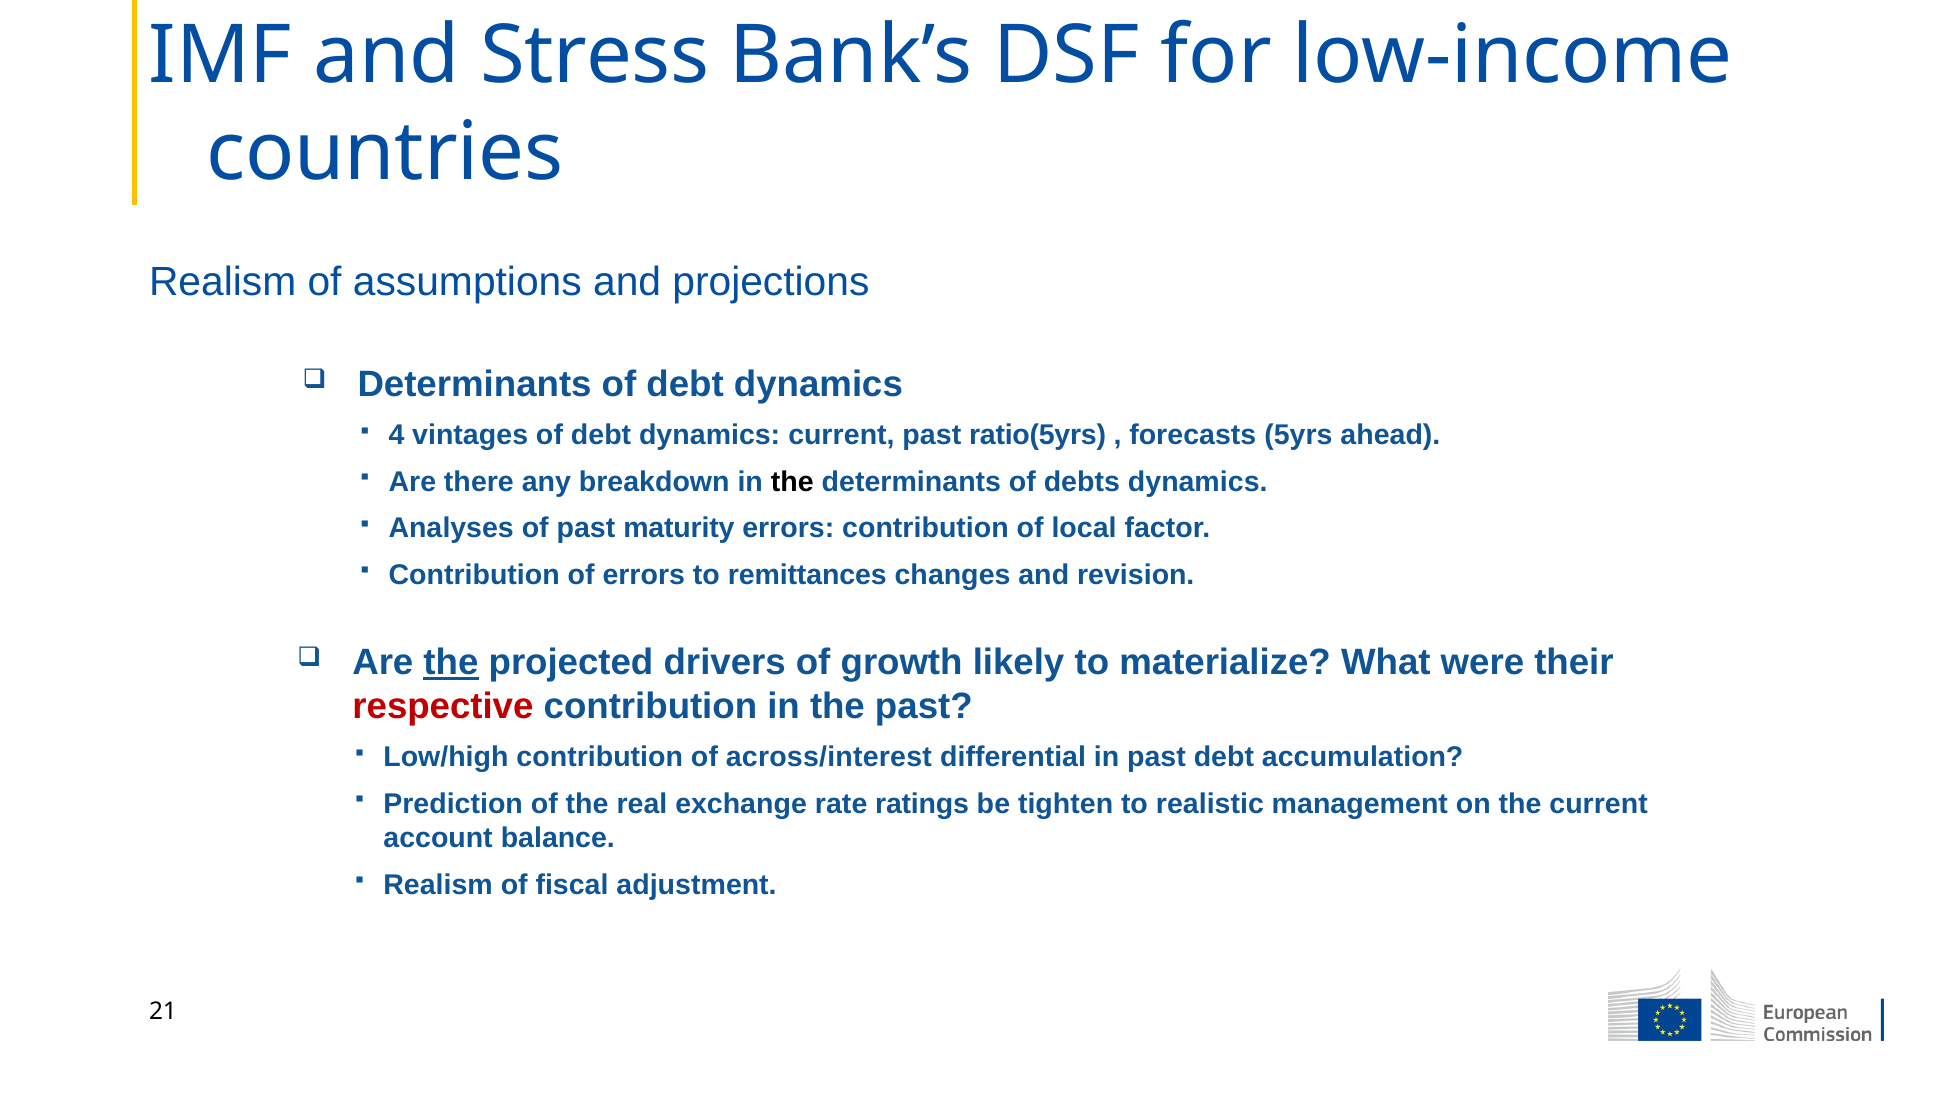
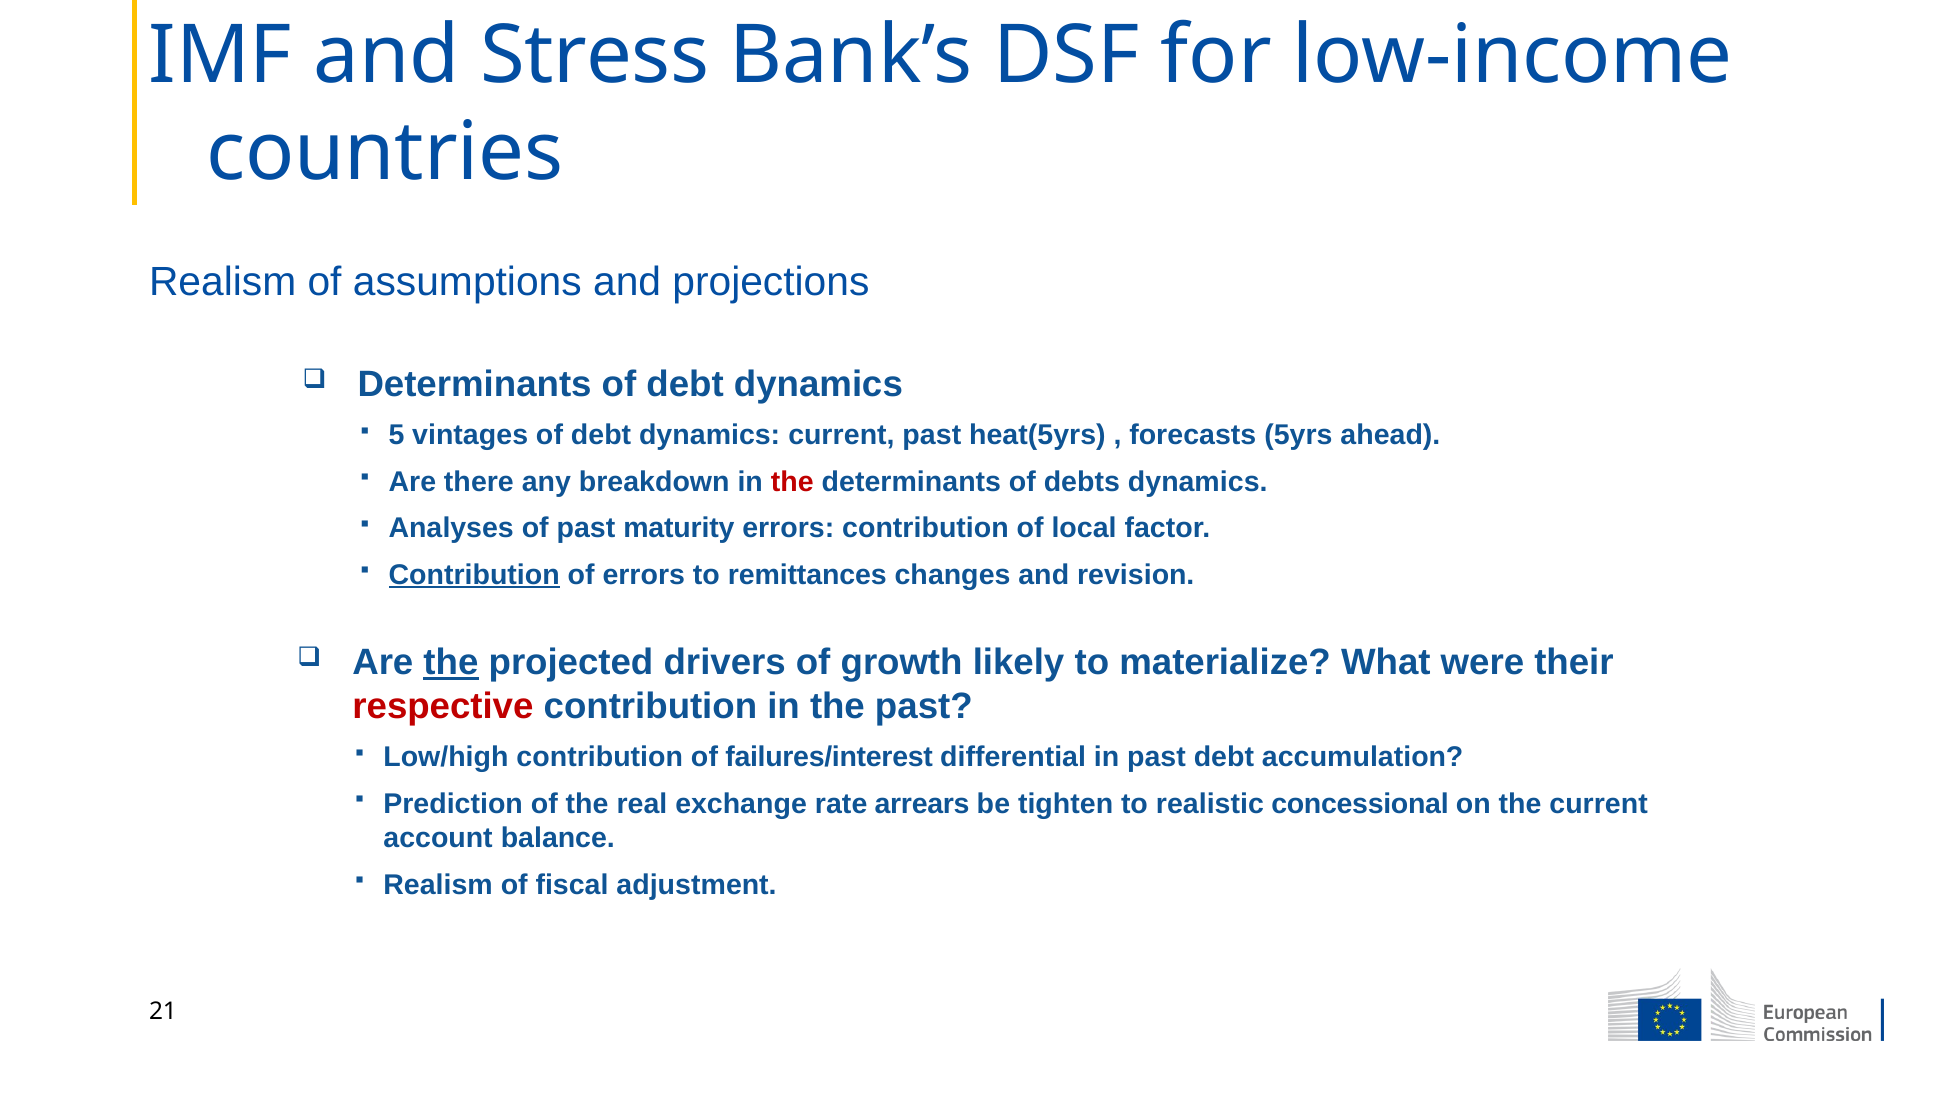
4: 4 -> 5 (396, 436)
ratio(5yrs: ratio(5yrs -> heat(5yrs (1037, 436)
the colour: black -> red (792, 482)
Contribution underline: none -> present (474, 575)
across/interest: across/interest -> failures/interest (829, 758)
ratings: ratings -> arrears (922, 804)
management: management -> concessional (1360, 804)
